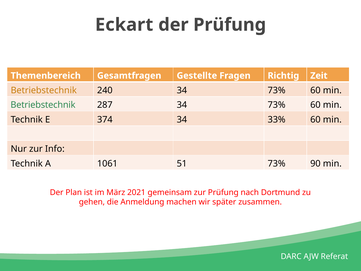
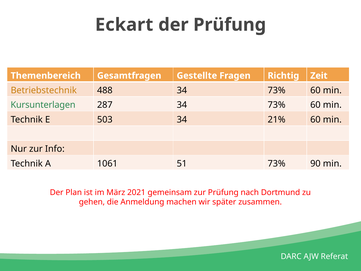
240: 240 -> 488 (105, 90)
Betriebstechnik: Betriebstechnik -> Kursunterlagen (43, 105)
374: 374 -> 503 (105, 120)
33%: 33% -> 21% (277, 120)
